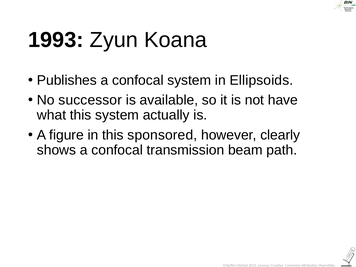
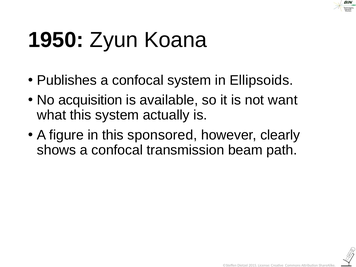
1993: 1993 -> 1950 (56, 40)
successor: successor -> acquisition (90, 100)
have: have -> want (283, 100)
